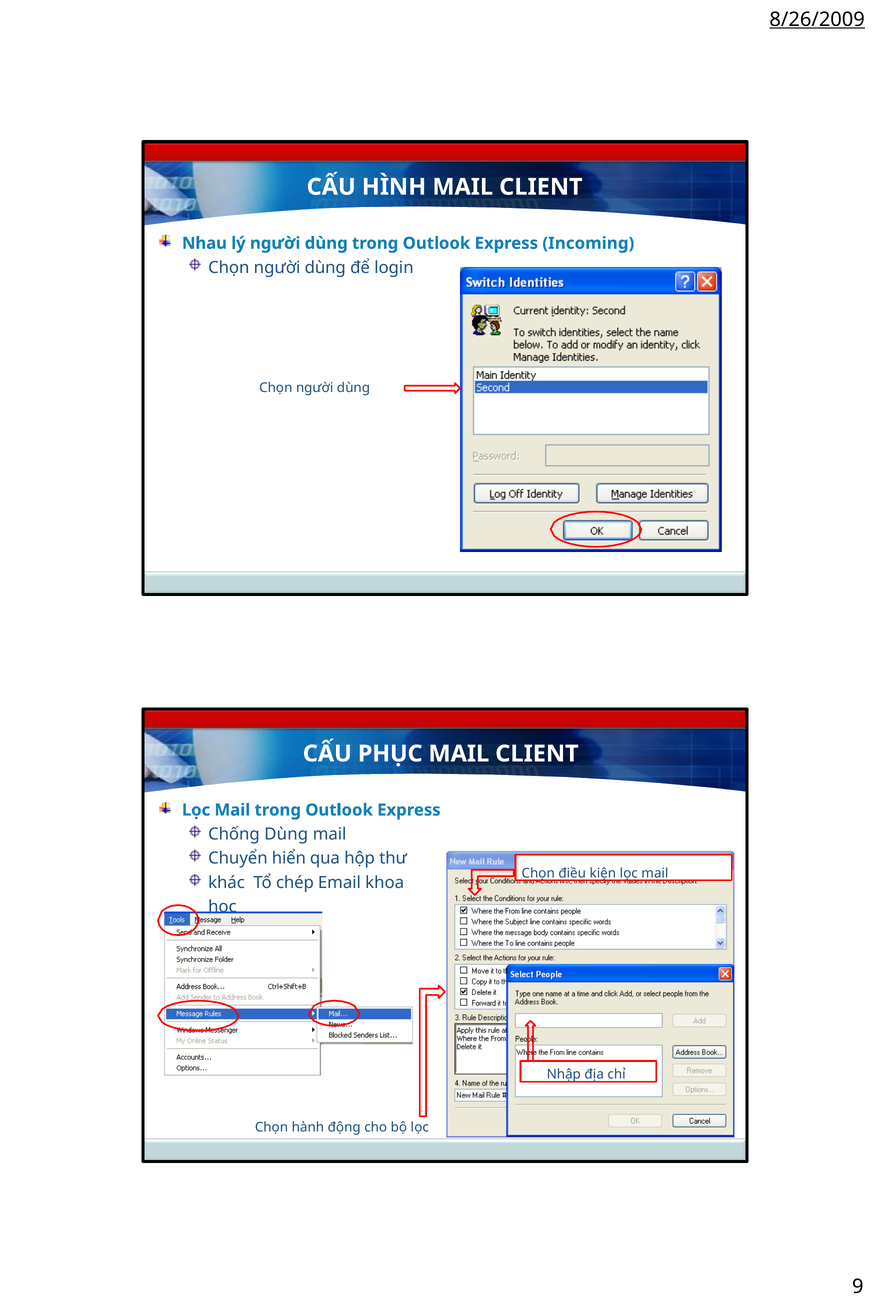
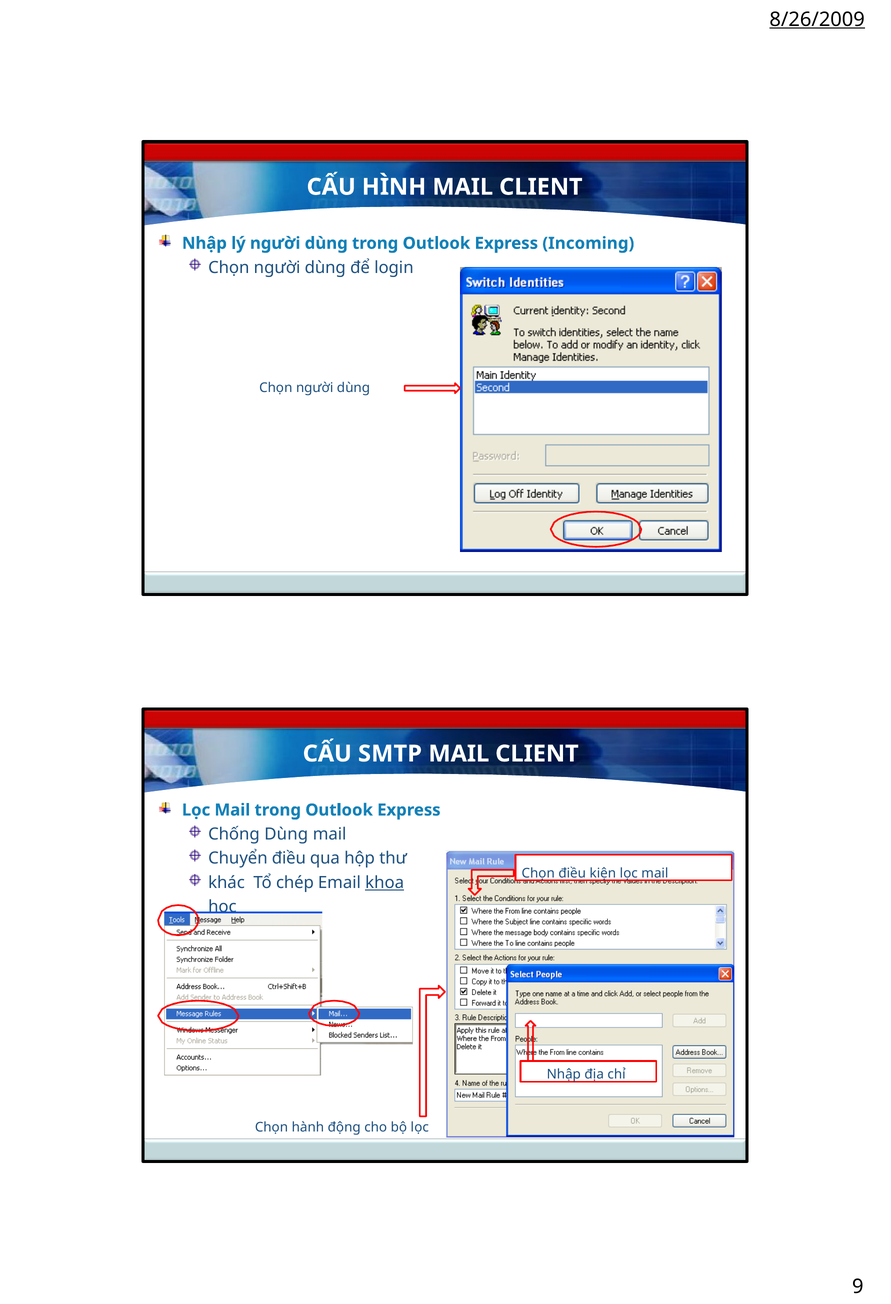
Nhau: Nhau -> Nhập (204, 243)
PHỤC: PHỤC -> SMTP (390, 754)
Chuyển hiển: hiển -> điều (289, 859)
khoa underline: none -> present (385, 883)
